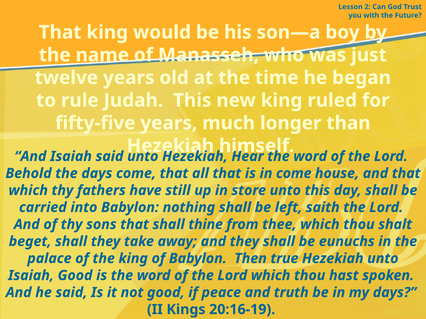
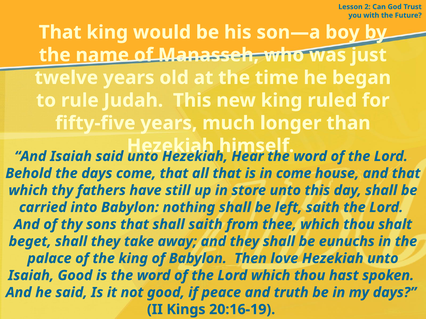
shall thine: thine -> saith (206, 225)
true: true -> love (284, 259)
